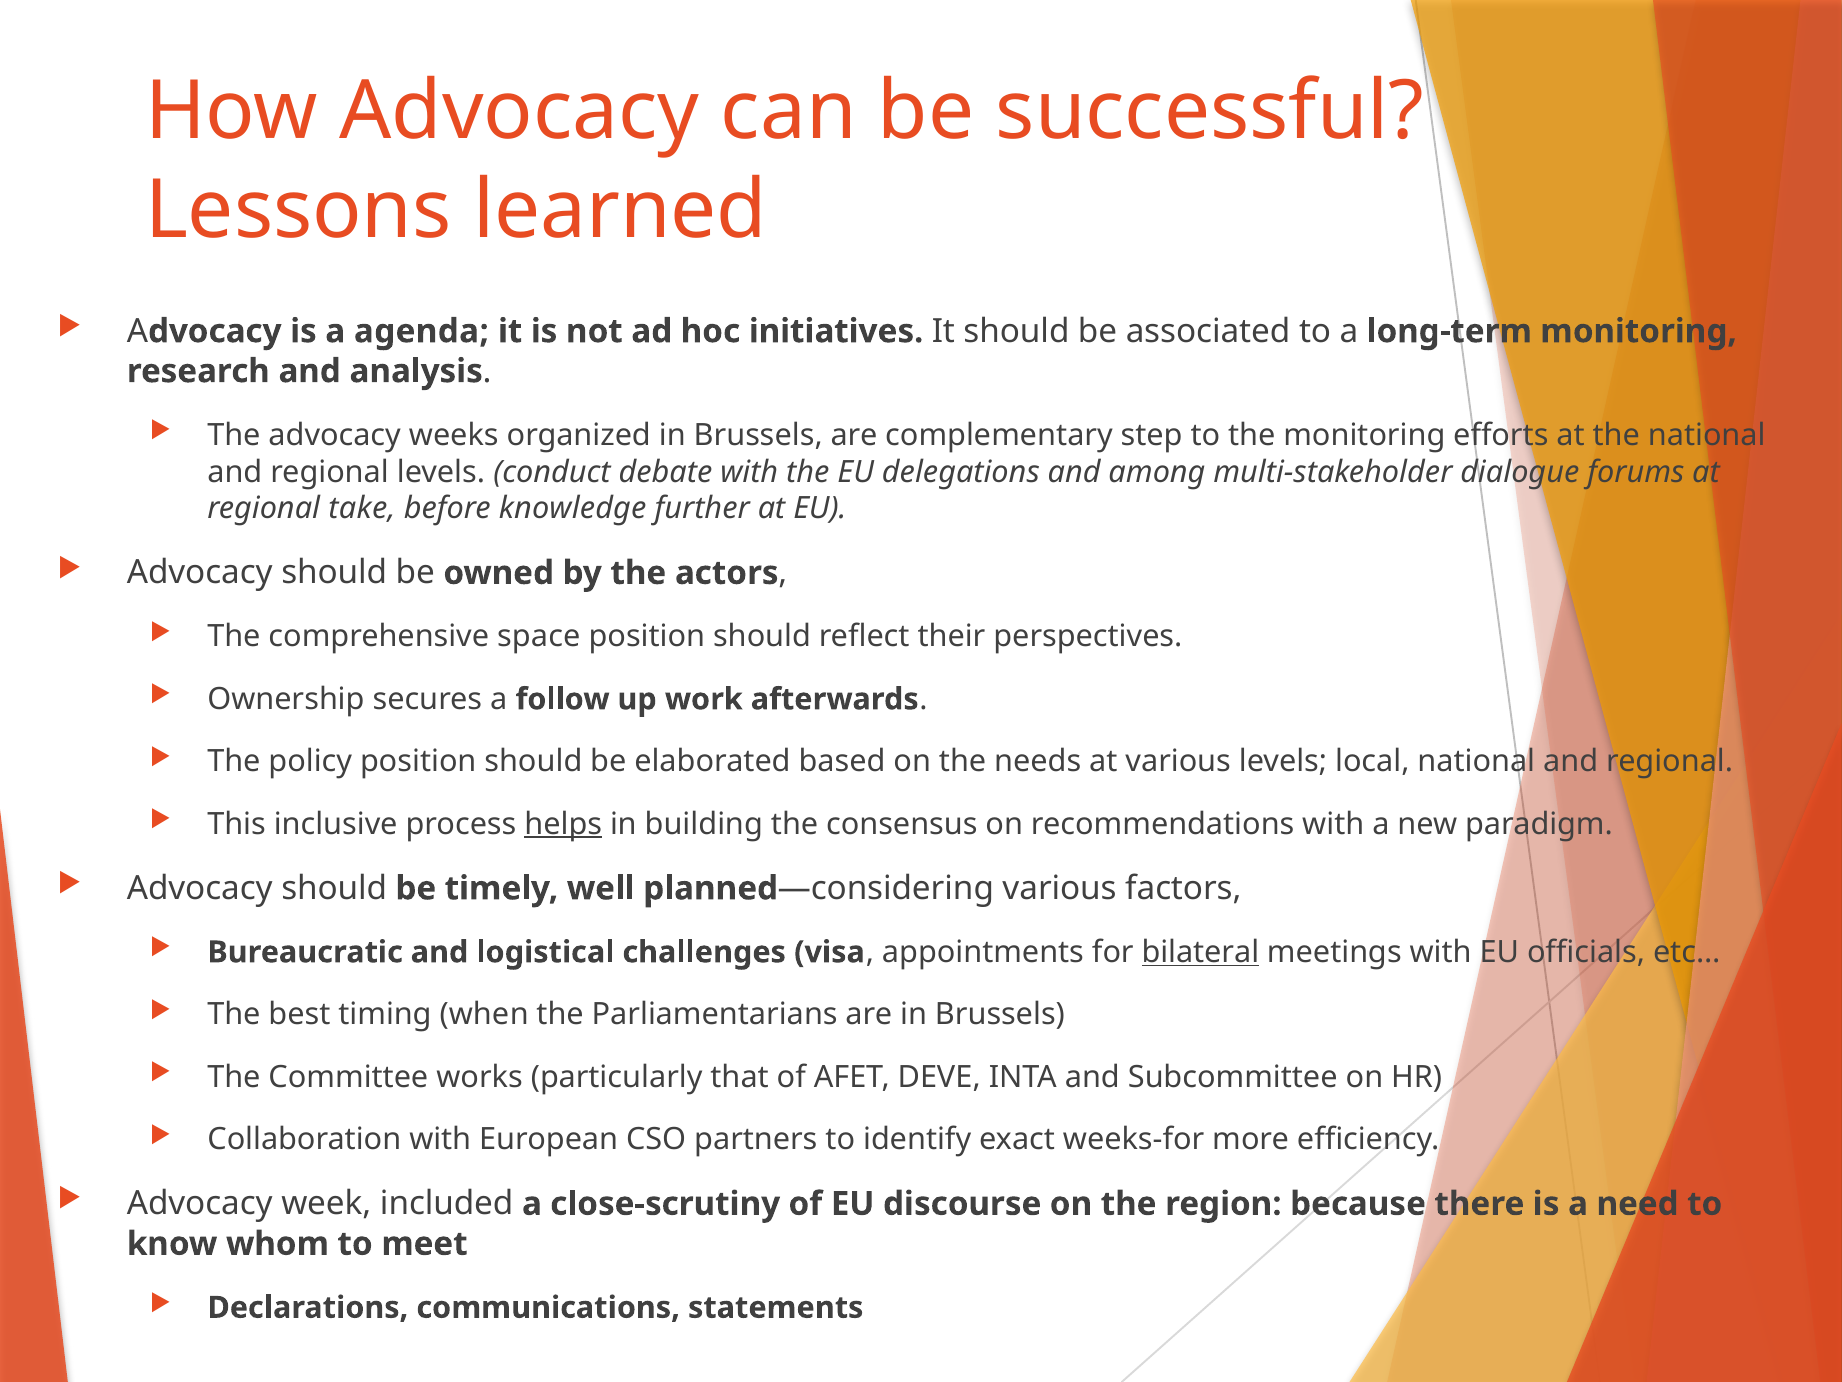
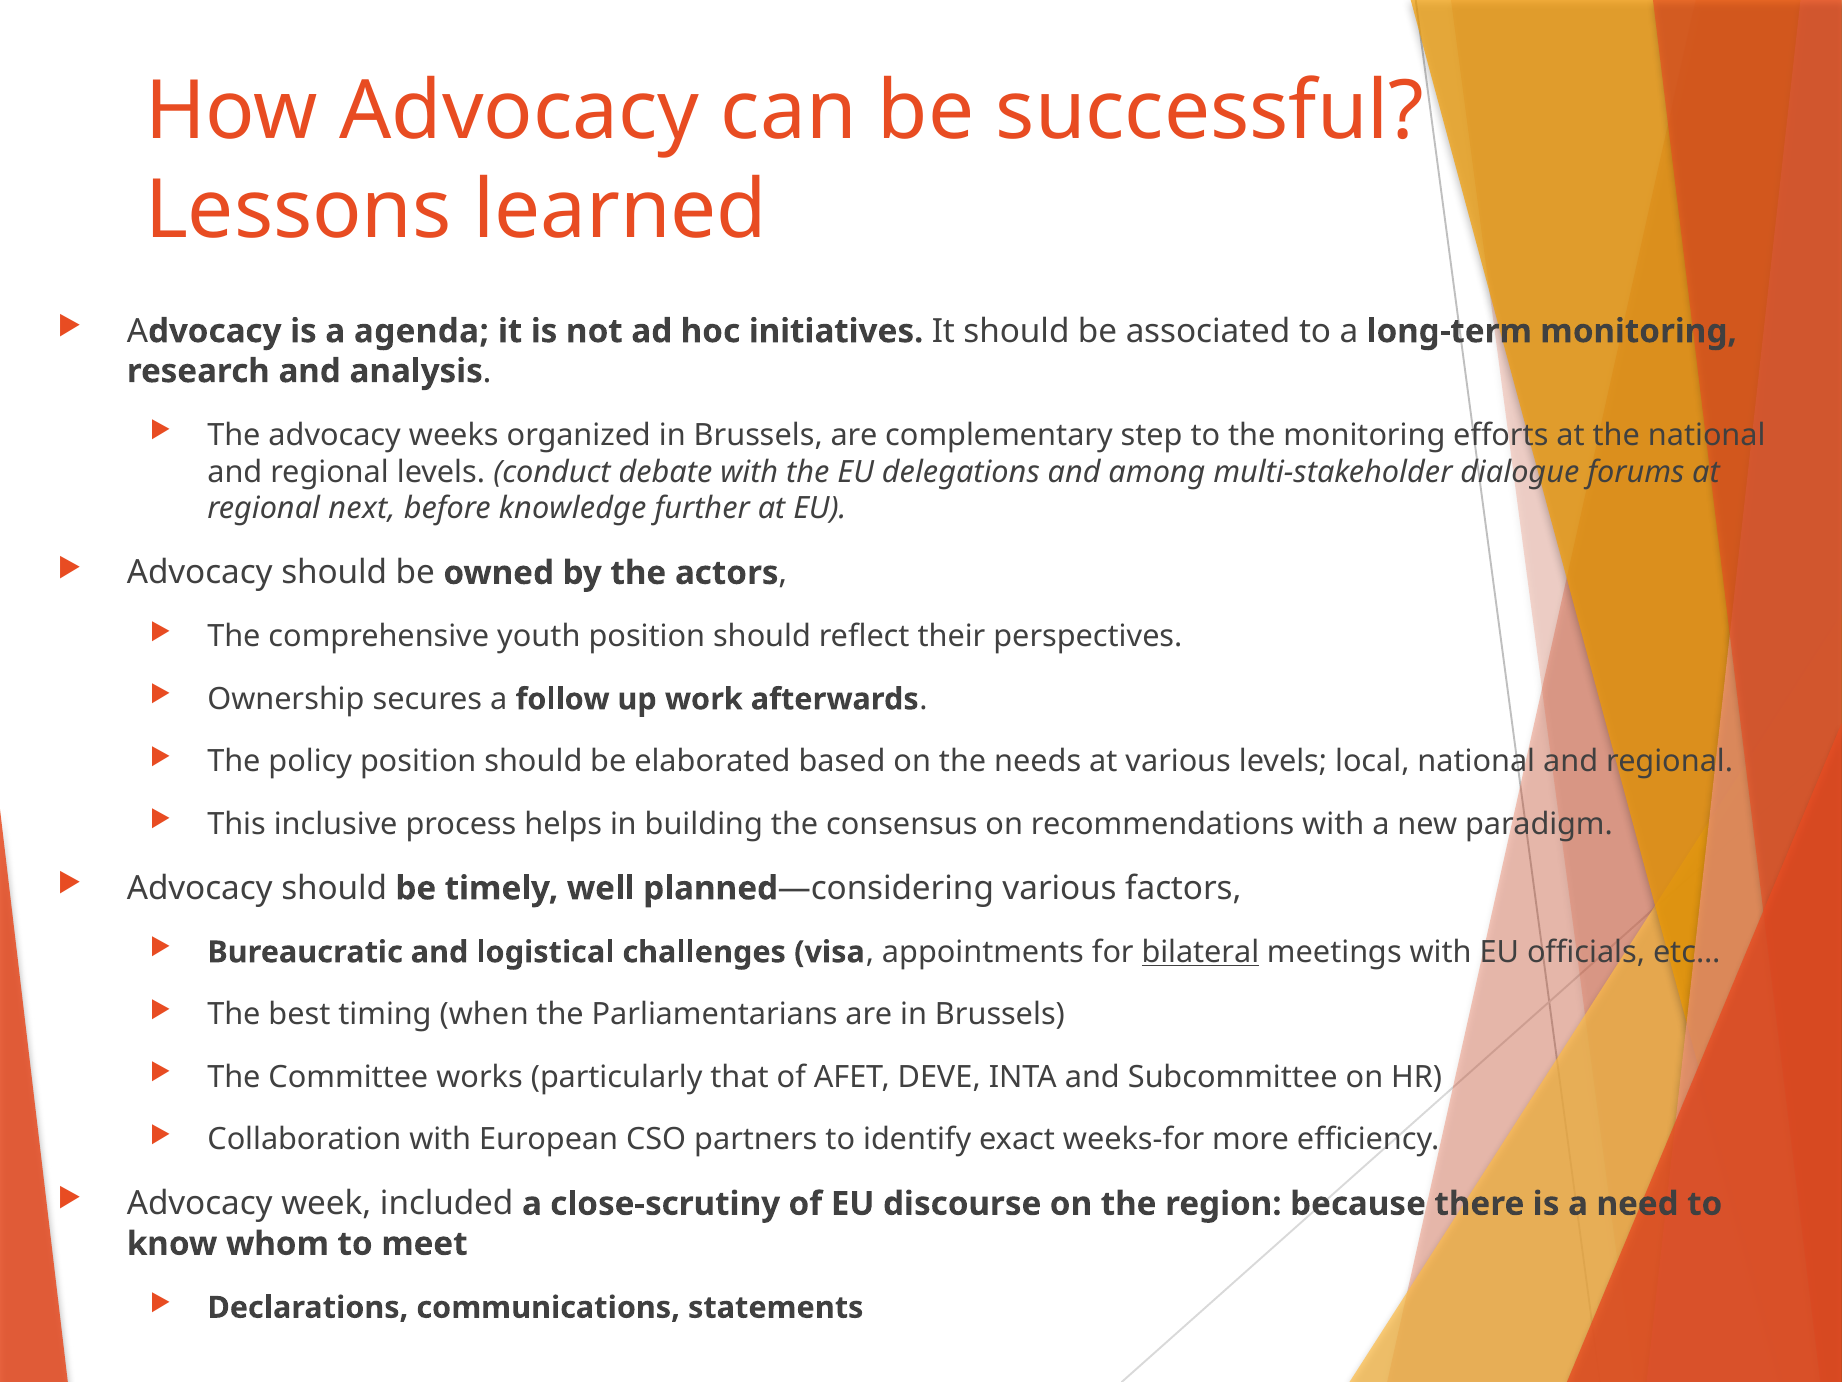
take: take -> next (362, 509)
space: space -> youth (539, 637)
helps underline: present -> none (563, 824)
